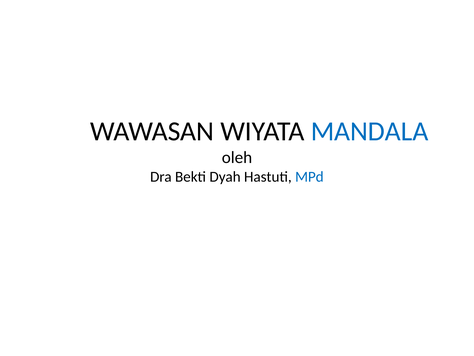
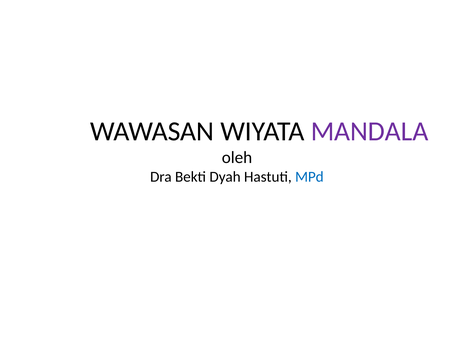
MANDALA colour: blue -> purple (370, 131)
